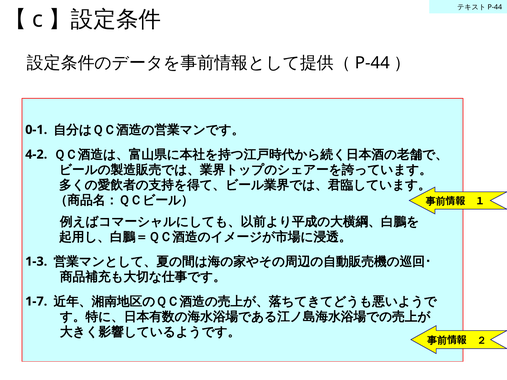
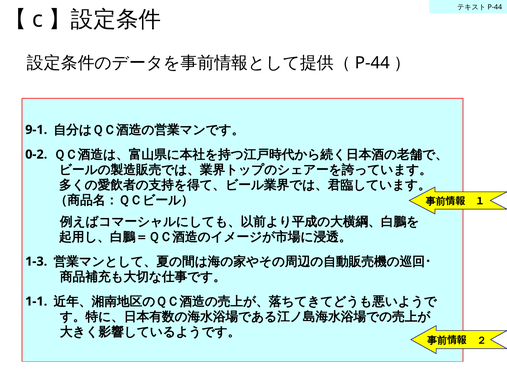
0-1: 0-1 -> 9-1 (36, 130)
4-2: 4-2 -> 0-2 (36, 155)
1-7: 1-7 -> 1-1 (36, 302)
